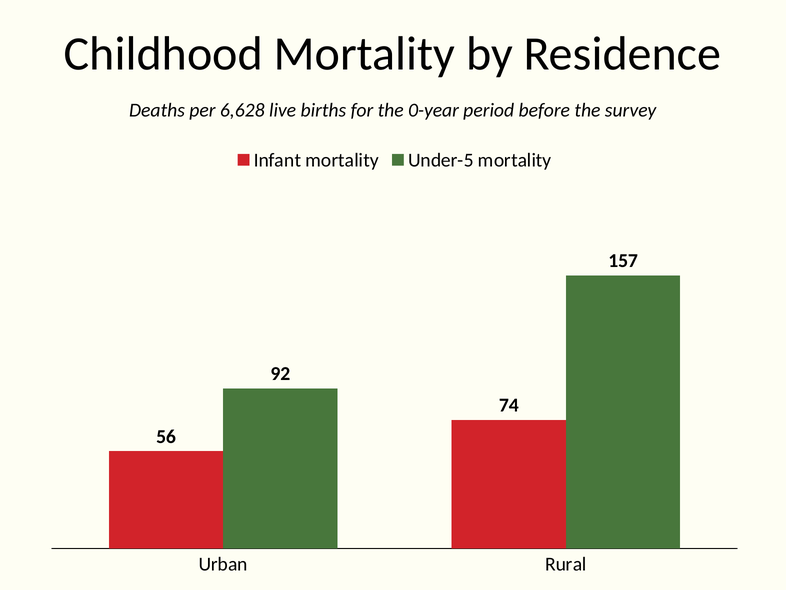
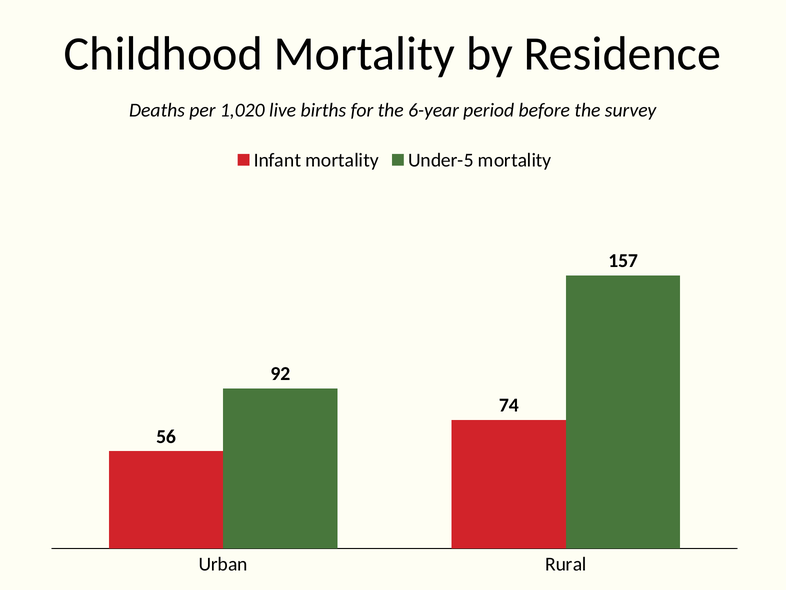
6,628: 6,628 -> 1,020 (242, 110)
0-year: 0-year -> 6-year (434, 110)
